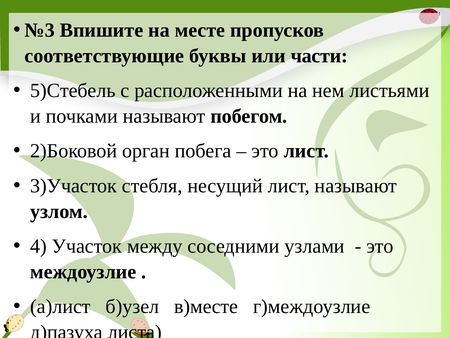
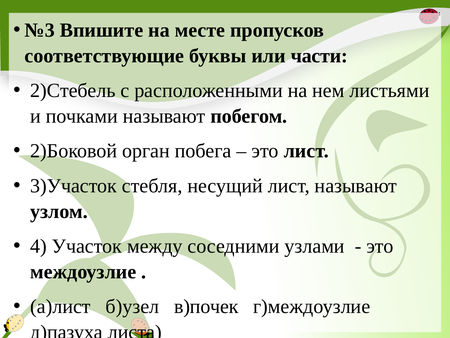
5)Стебель: 5)Стебель -> 2)Стебель (73, 90)
в)месте: в)месте -> в)почек (206, 306)
